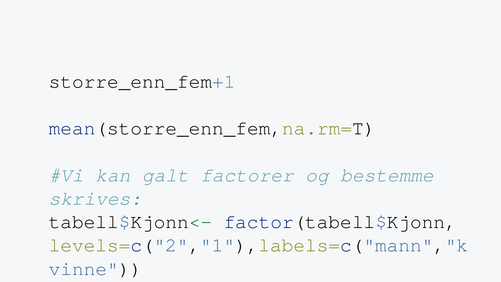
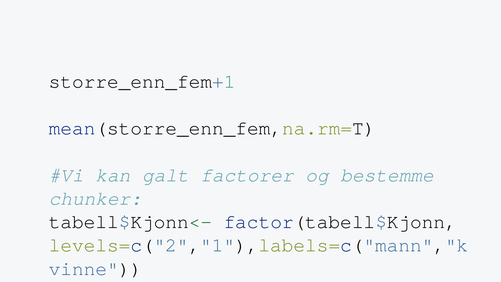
skrives: skrives -> chunker (96, 198)
